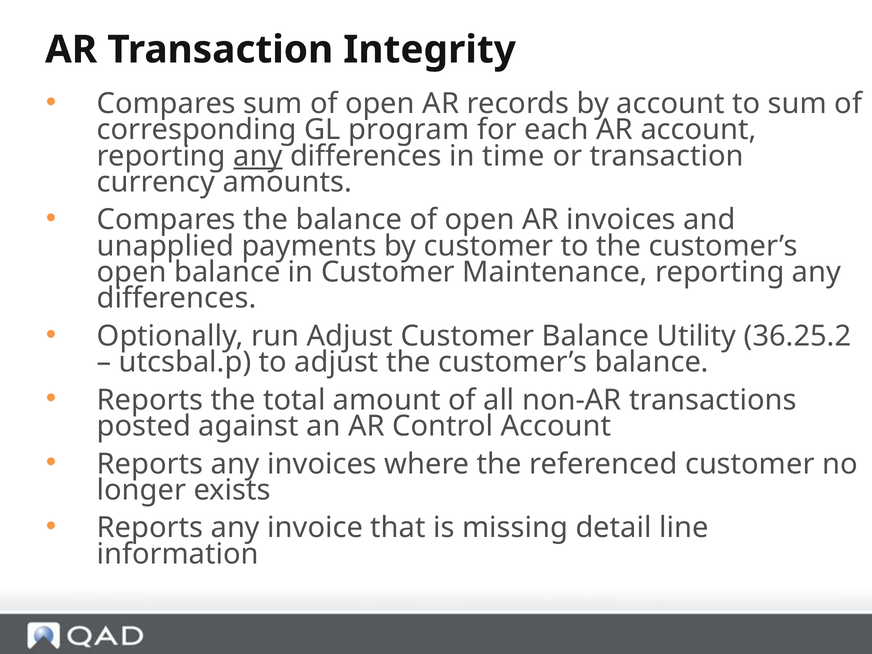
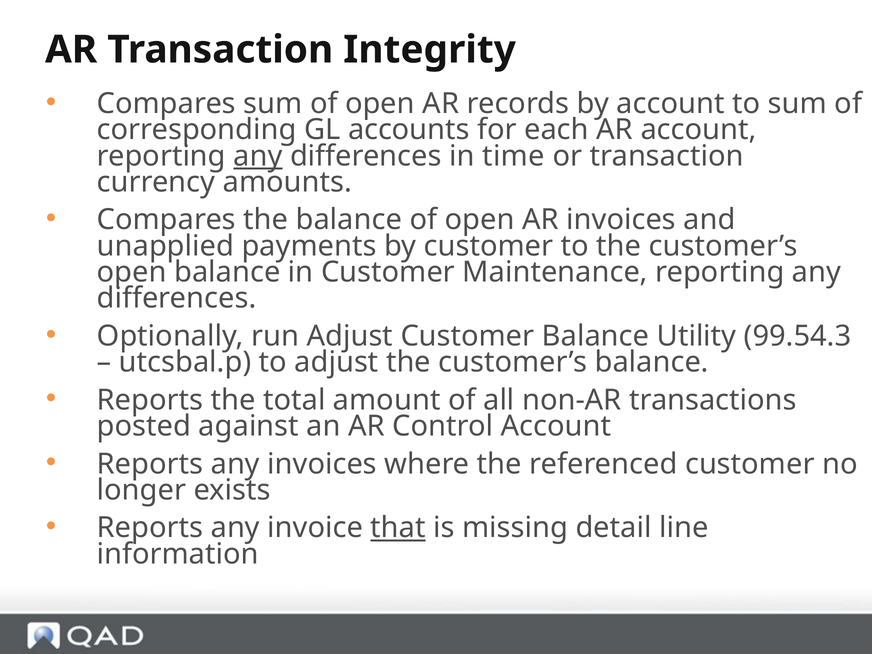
program: program -> accounts (409, 130)
36.25.2: 36.25.2 -> 99.54.3 (798, 336)
that underline: none -> present (398, 528)
